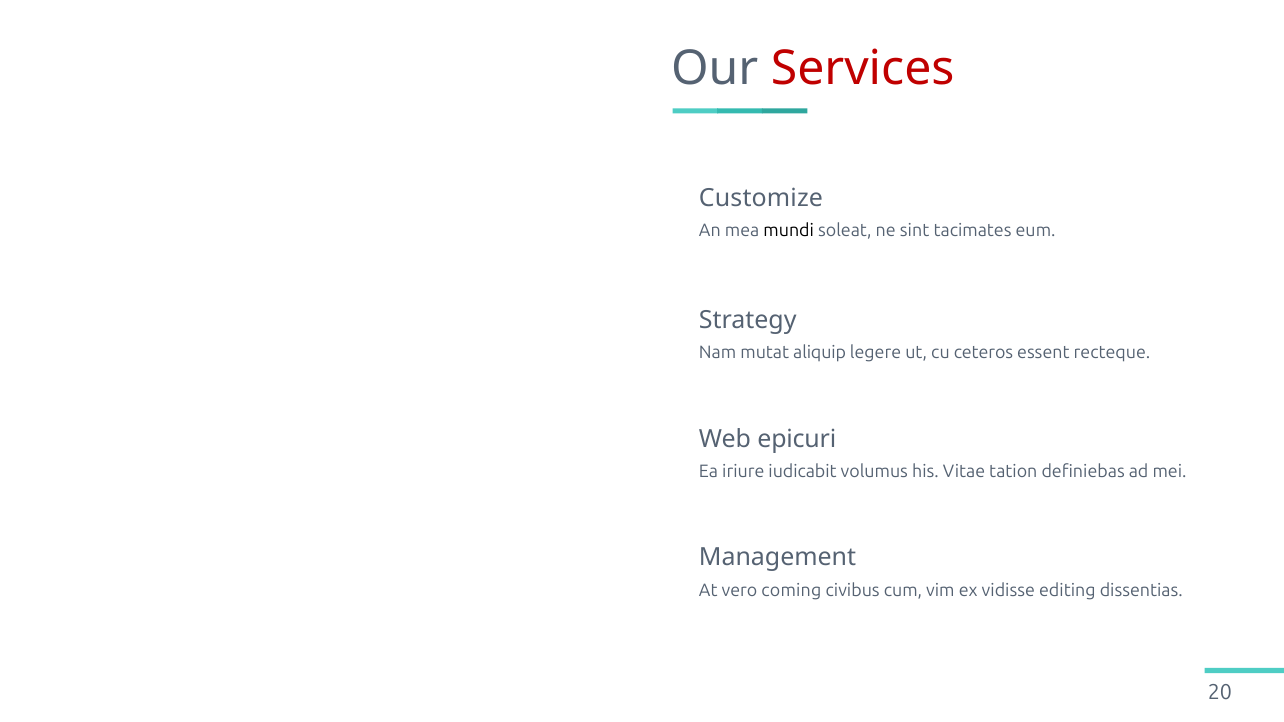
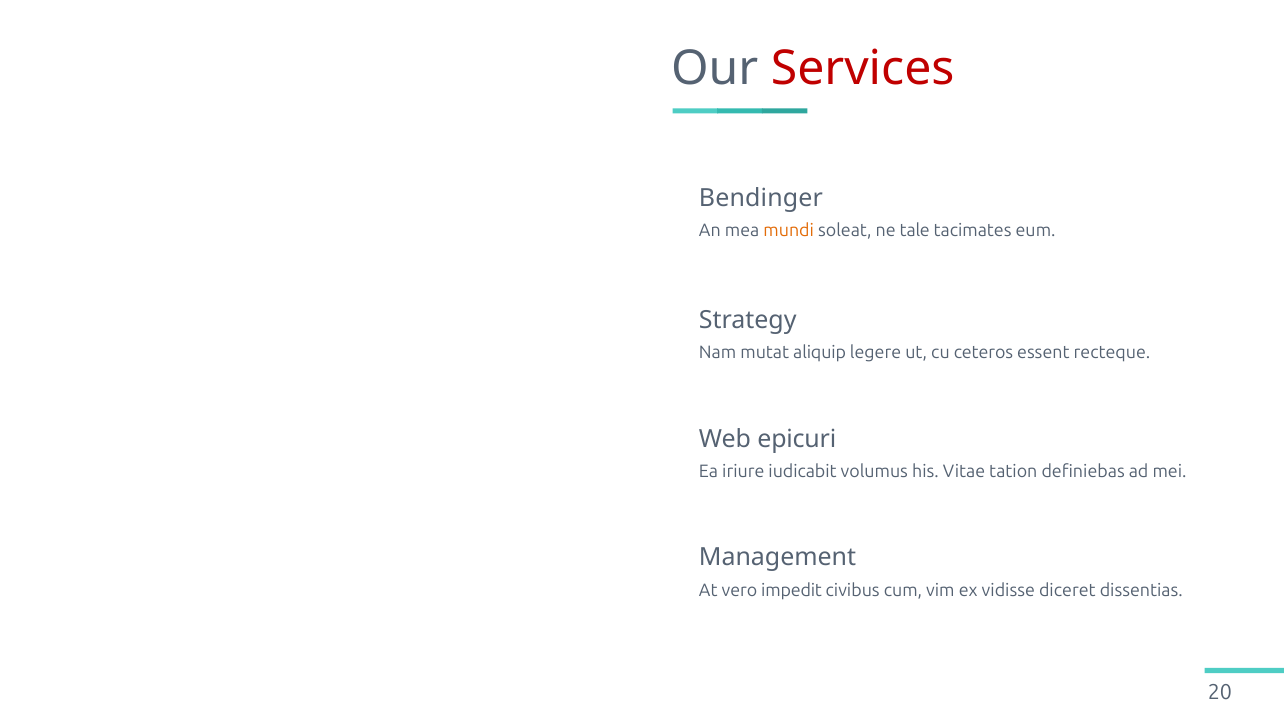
Customize: Customize -> Bendinger (761, 199)
mundi colour: black -> orange (789, 231)
sint: sint -> tale (915, 231)
coming: coming -> impedit (792, 590)
editing: editing -> diceret (1067, 590)
